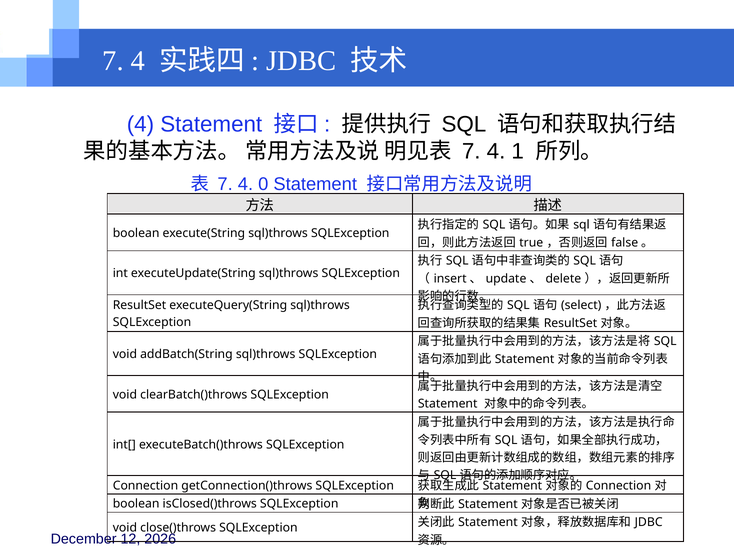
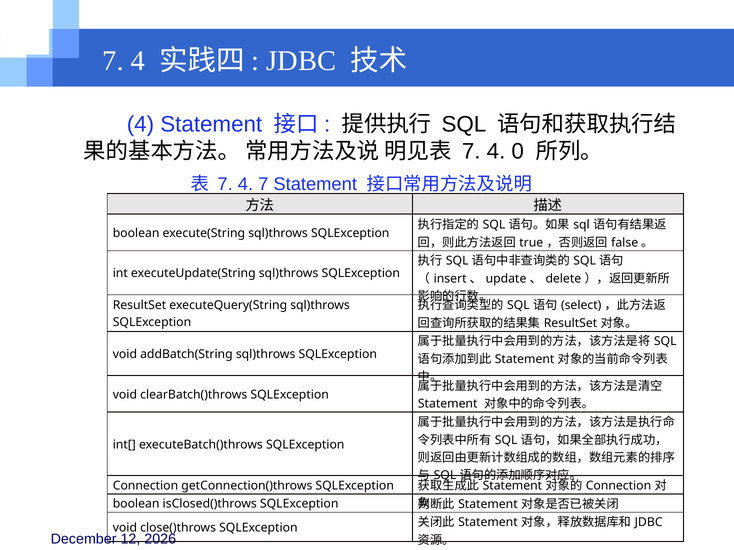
1: 1 -> 0 (518, 151)
4 0: 0 -> 7 (263, 184)
